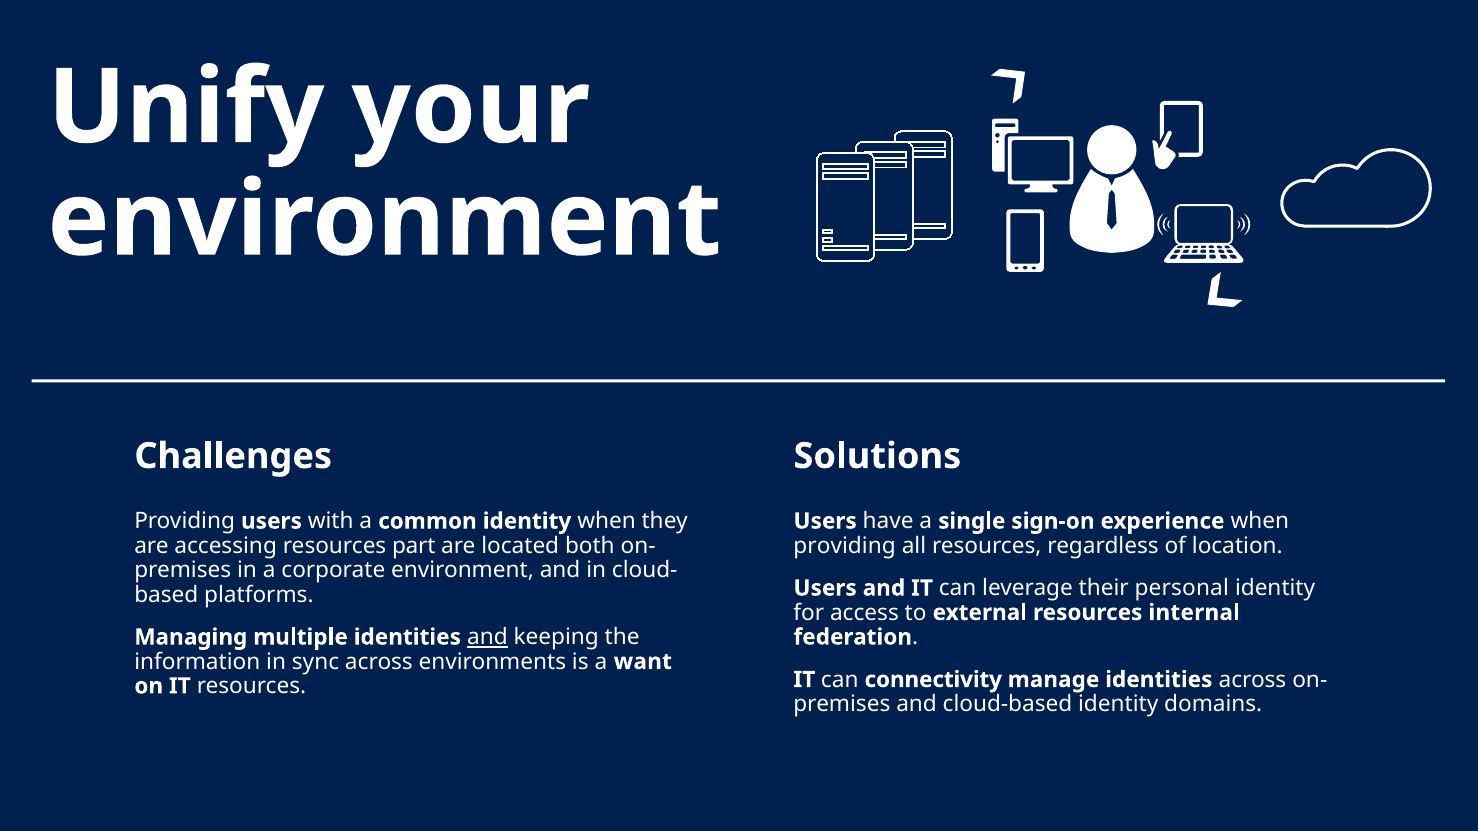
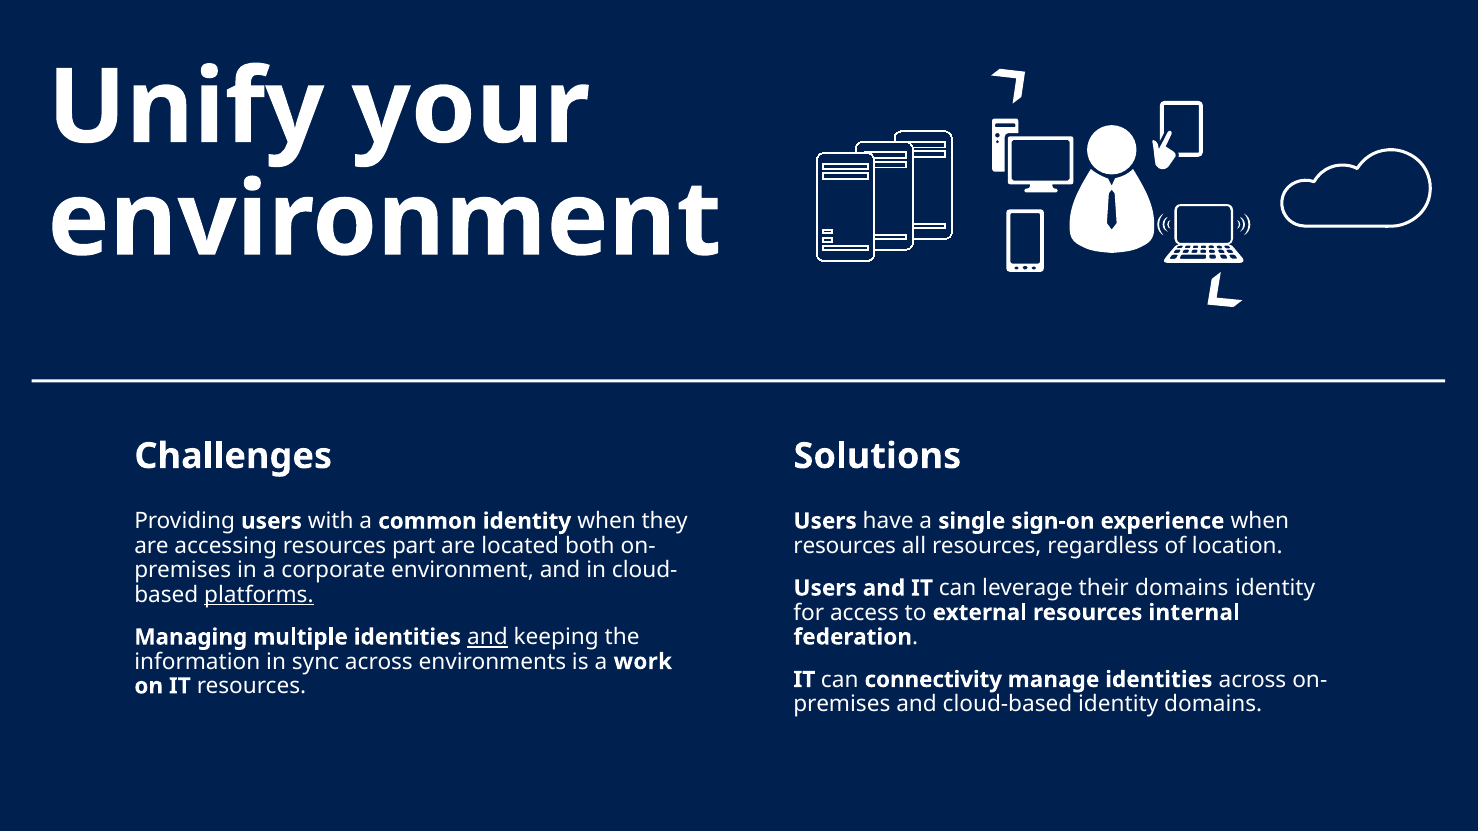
providing: providing -> resources (845, 546)
their personal: personal -> domains (1182, 588)
platforms underline: none -> present (259, 595)
want: want -> work (643, 662)
